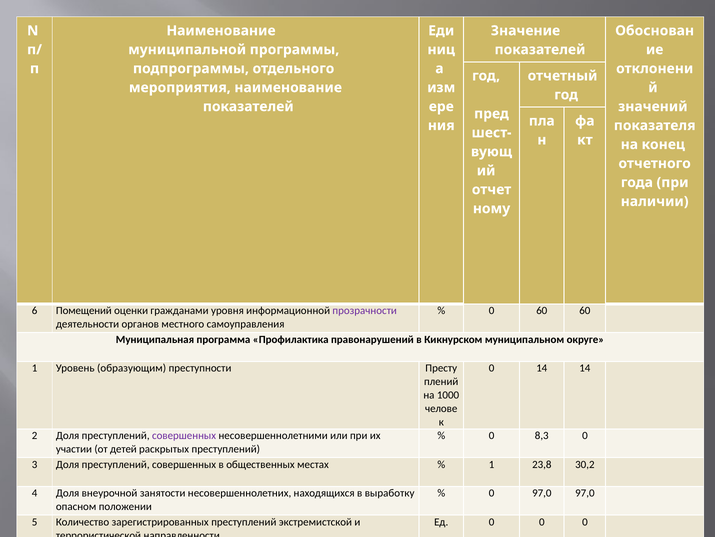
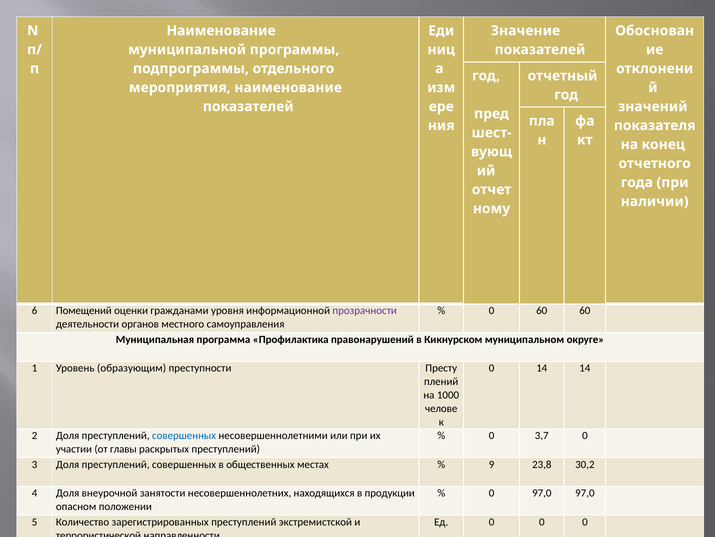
совершенных colour: purple -> blue (184, 435)
8,3: 8,3 -> 3,7 (542, 435)
детей: детей -> главы (123, 449)
1: 1 -> 9 (492, 464)
выработку: выработку -> продукции (390, 493)
